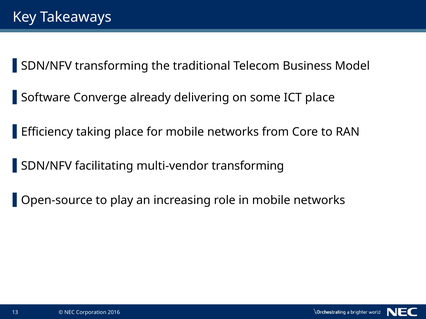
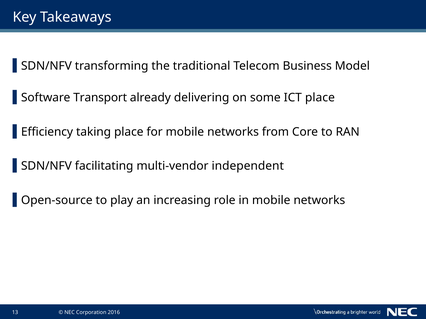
Converge: Converge -> Transport (100, 98)
multi-vendor transforming: transforming -> independent (248, 166)
